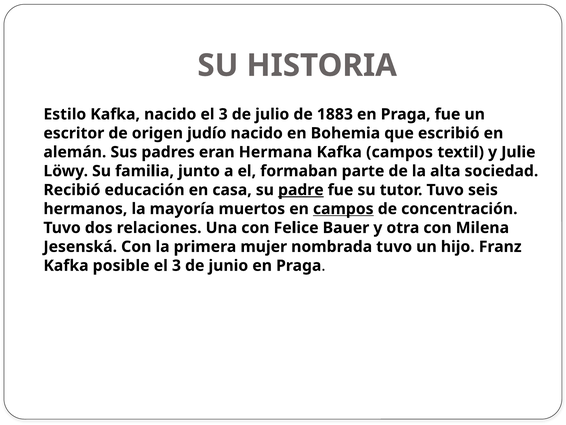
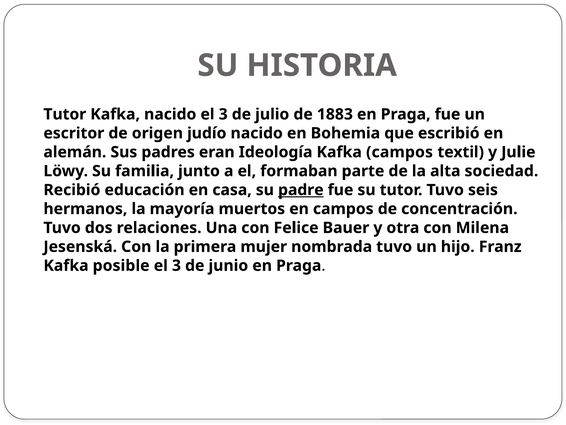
Estilo: Estilo -> Tutor (65, 114)
Hermana: Hermana -> Ideología (276, 152)
campos underline: present -> none (343, 209)
